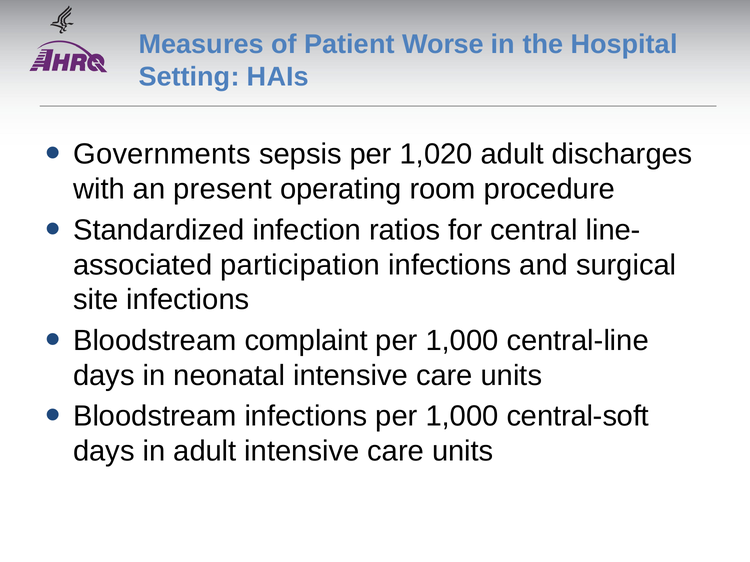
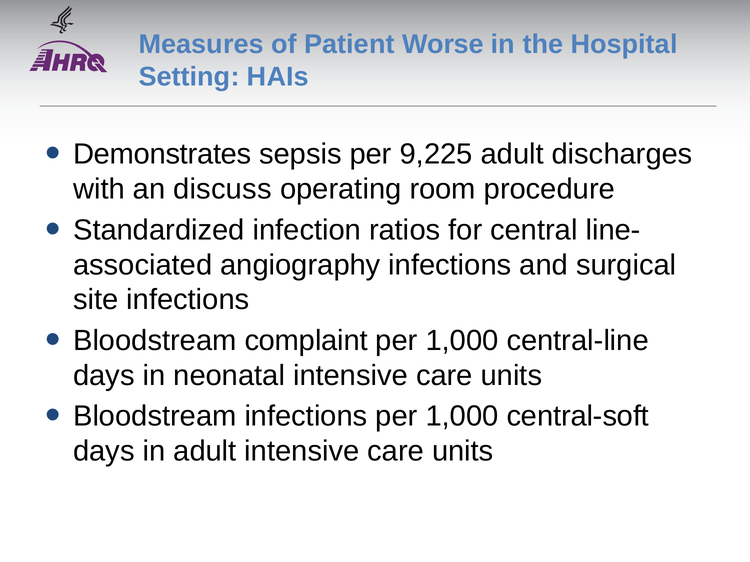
Governments: Governments -> Demonstrates (162, 154)
1,020: 1,020 -> 9,225 (436, 154)
present: present -> discuss (223, 189)
participation: participation -> angiography (300, 265)
